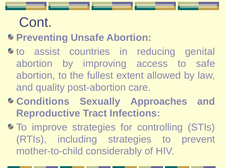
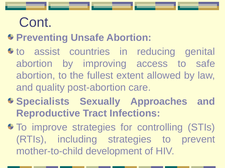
Conditions: Conditions -> Specialists (43, 102)
considerably: considerably -> development (114, 152)
